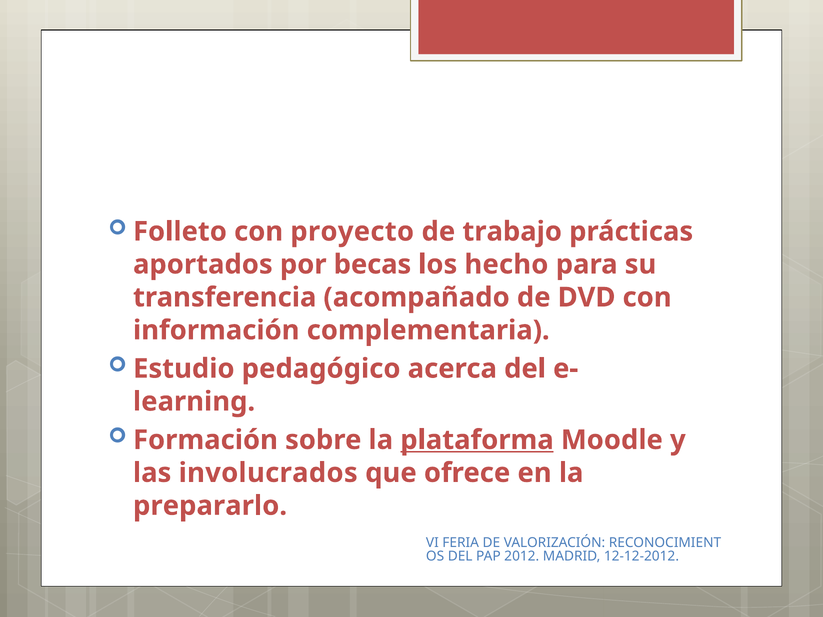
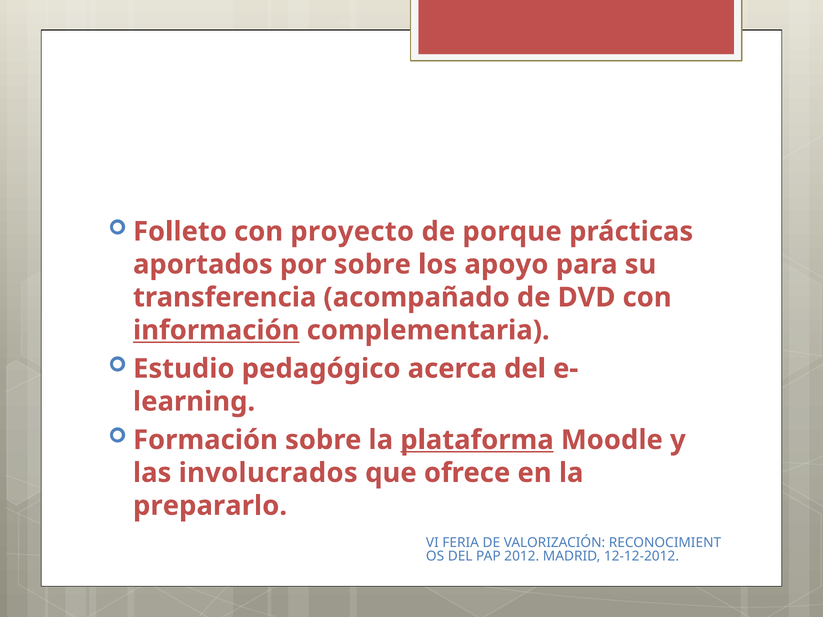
trabajo: trabajo -> porque (512, 232)
por becas: becas -> sobre (372, 265)
hecho: hecho -> apoyo (506, 265)
información underline: none -> present (216, 330)
